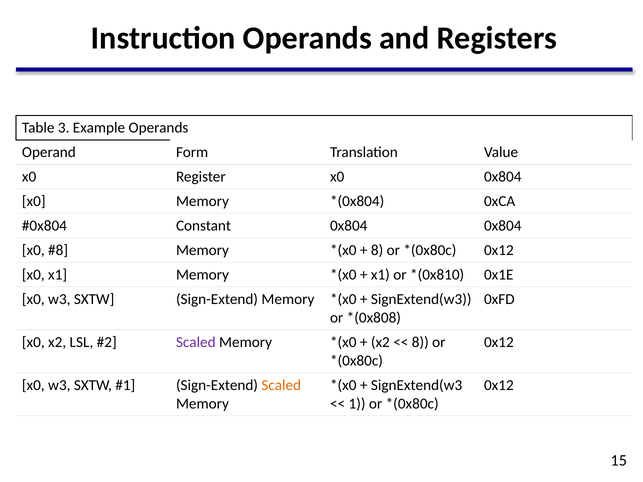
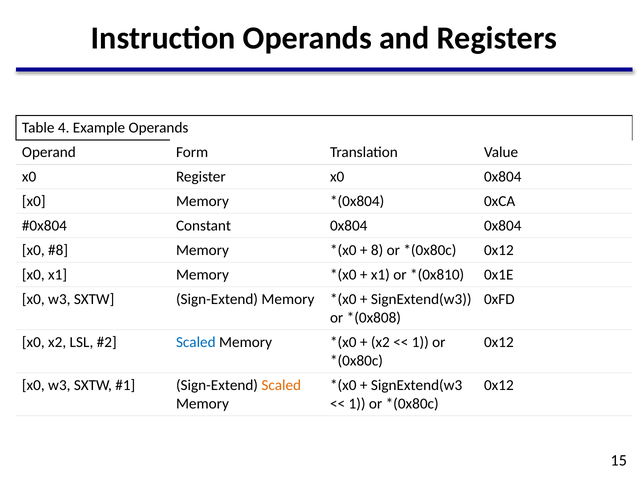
3: 3 -> 4 (64, 128)
Scaled colour: purple -> blue (196, 342)
8: 8 -> 1 (420, 342)
